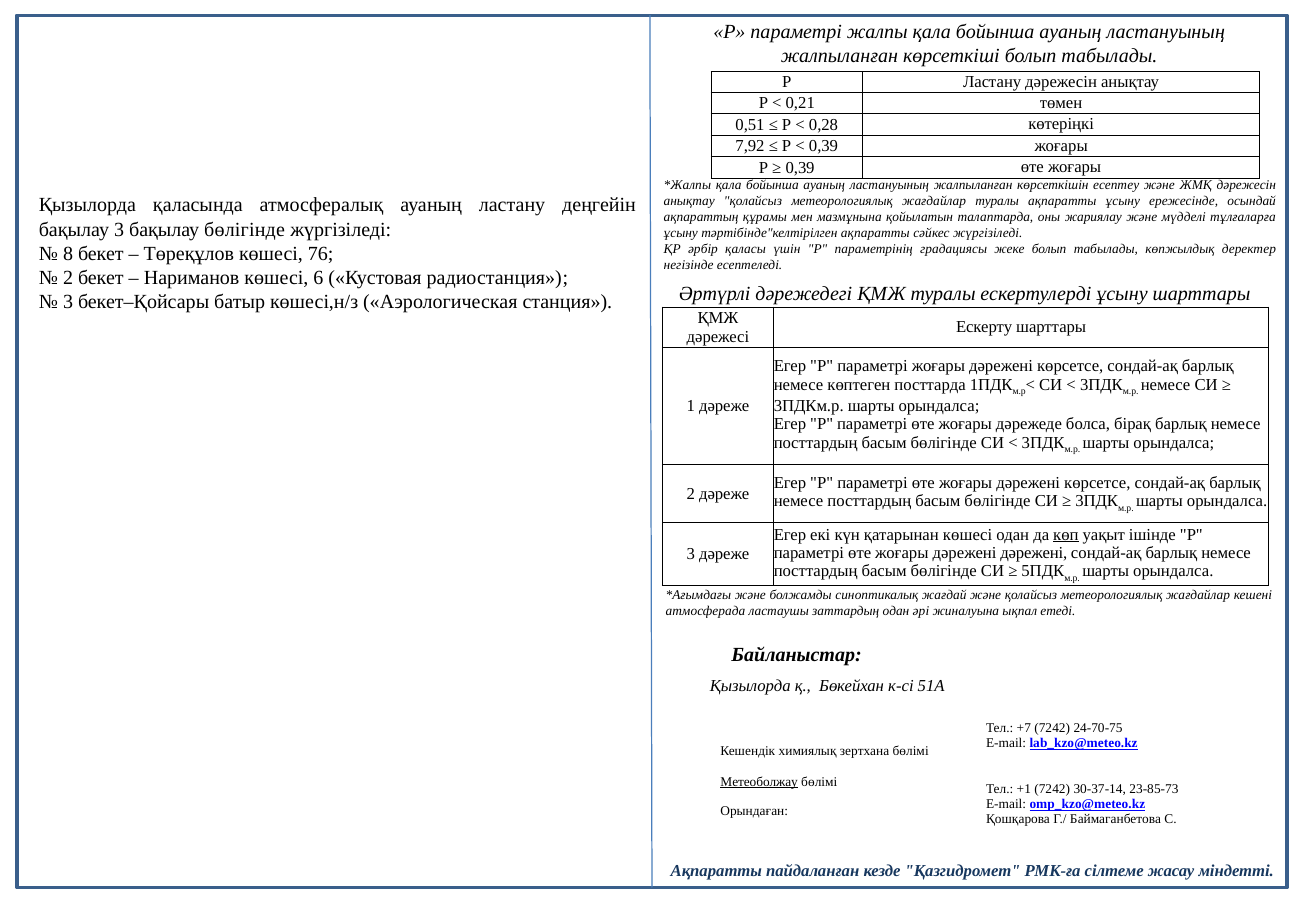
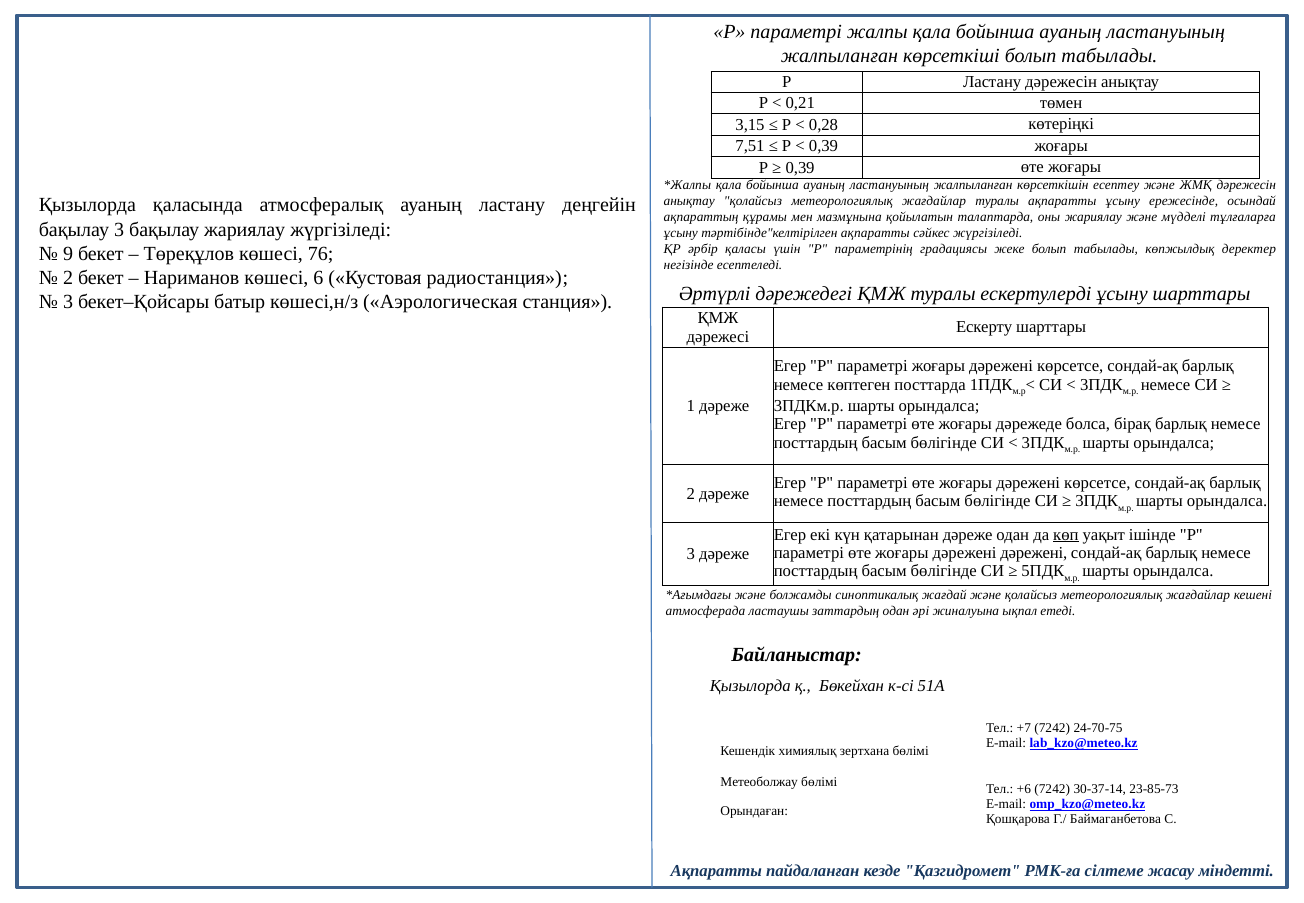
0,51: 0,51 -> 3,15 (750, 125)
7,92: 7,92 -> 7,51 (750, 146)
бақылау бөлігінде: бөлігінде -> жариялау (245, 229)
8: 8 -> 9 (68, 253)
қатарынан көшесі: көшесі -> дәреже (968, 534)
Метеоболжау underline: present -> none (759, 781)
+1: +1 -> +6 (1024, 789)
